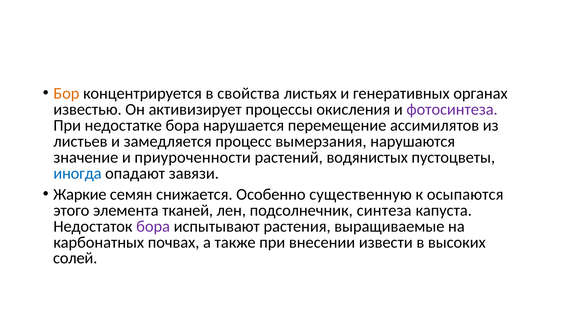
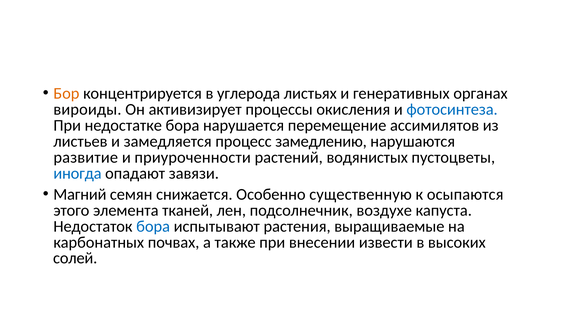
свойства: свойства -> углерода (249, 94)
известью: известью -> вироиды (87, 110)
фотосинтеза colour: purple -> blue (452, 110)
вымерзания: вымерзания -> замедлению (321, 141)
значение: значение -> развитие (86, 157)
Жаркие: Жаркие -> Магний (80, 195)
синтеза: синтеза -> воздухе (384, 210)
бора colour: purple -> blue (153, 226)
